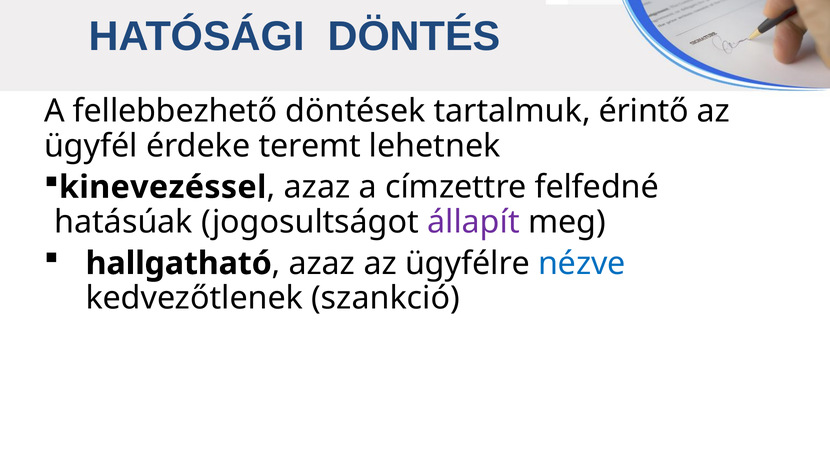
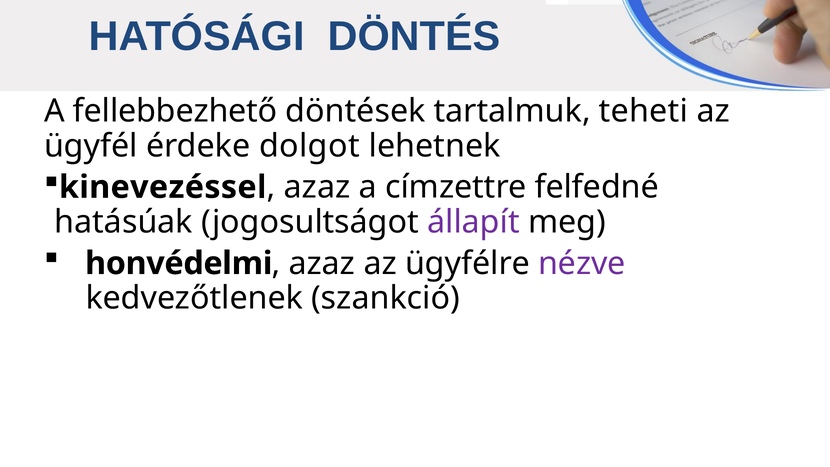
érintő: érintő -> teheti (644, 111)
teremt: teremt -> dolgot (309, 146)
hallgatható: hallgatható -> honvédelmi (179, 263)
nézve colour: blue -> purple (582, 263)
